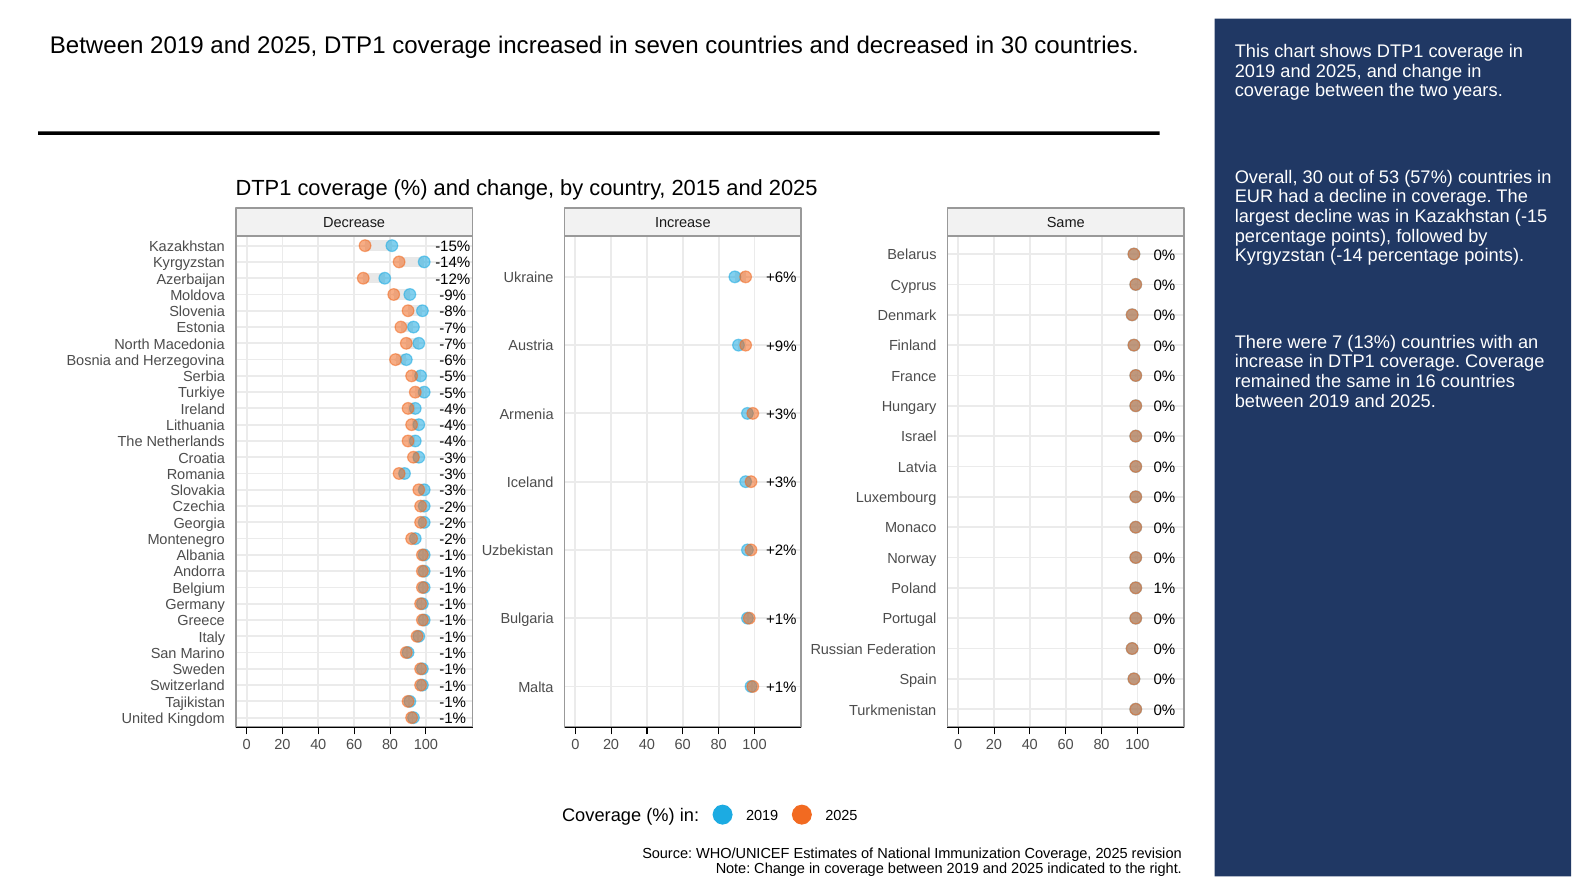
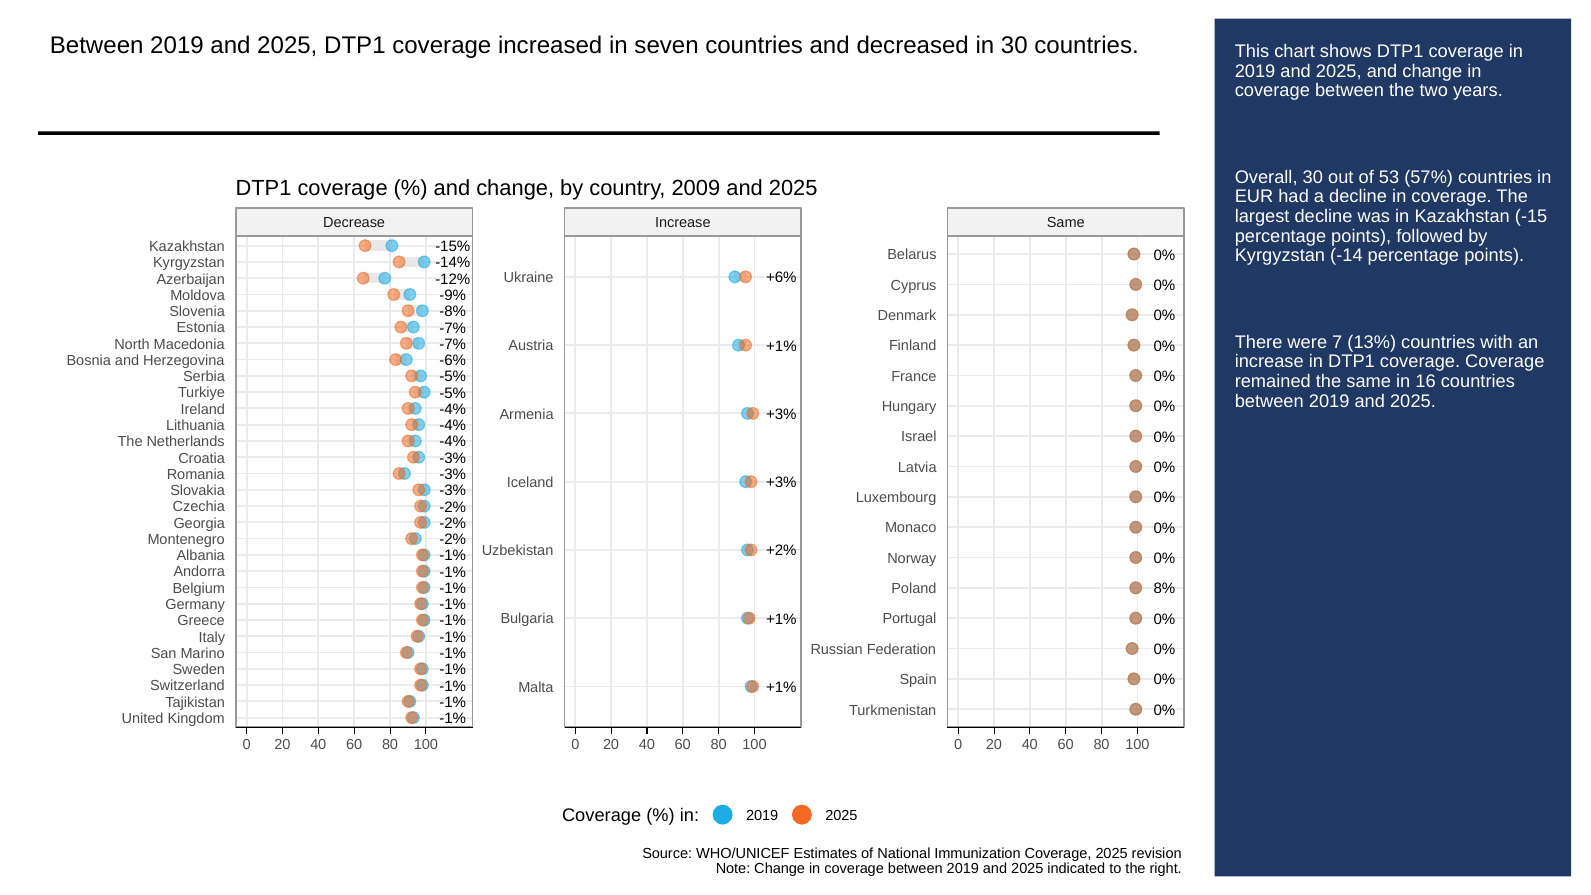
2015: 2015 -> 2009 (696, 188)
+9%: +9% -> +1% (781, 346)
1%: 1% -> 8% (1164, 589)
